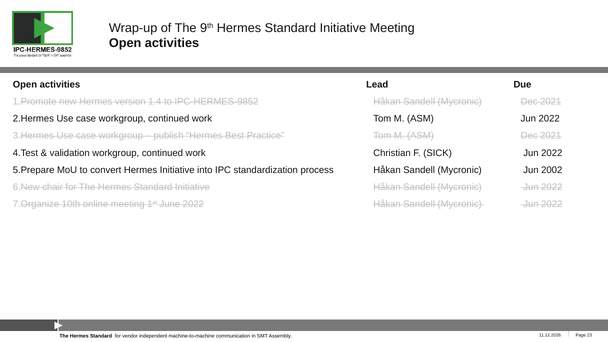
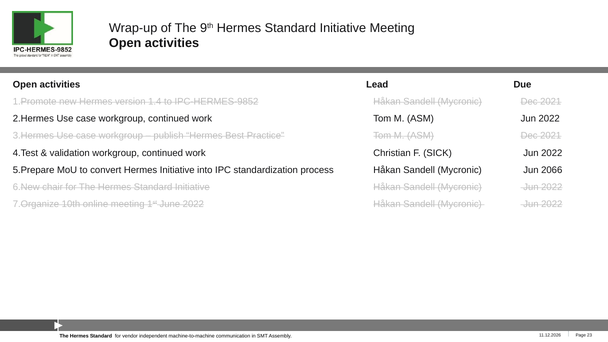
2002: 2002 -> 2066 (552, 170)
